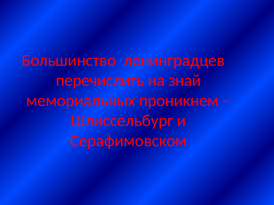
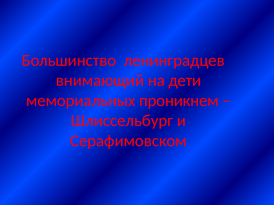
перечислить: перечислить -> внимающий (100, 81)
знай: знай -> дети (185, 81)
